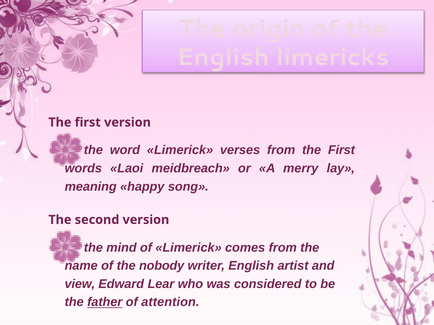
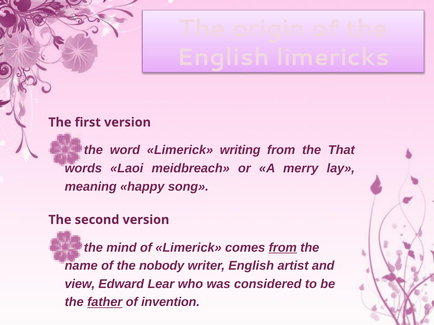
verses: verses -> writing (240, 150)
from the First: First -> That (341, 150)
from underline: none -> present (283, 248)
attention: attention -> invention (170, 303)
